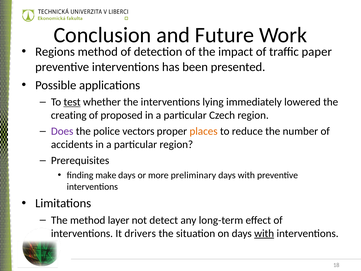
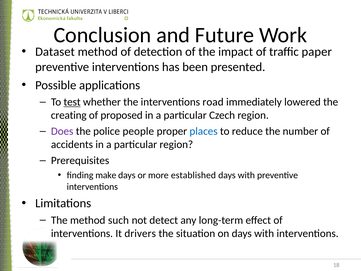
Regions: Regions -> Dataset (55, 52)
lying: lying -> road (213, 102)
vectors: vectors -> people (138, 131)
places colour: orange -> blue (204, 131)
preliminary: preliminary -> established (193, 175)
layer: layer -> such (118, 220)
with underline: present -> none (264, 233)
